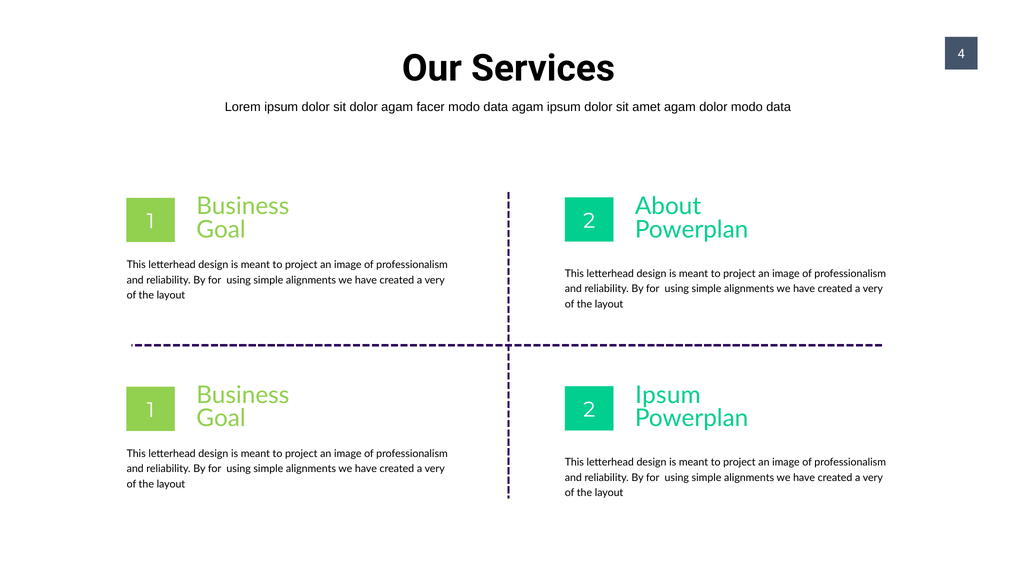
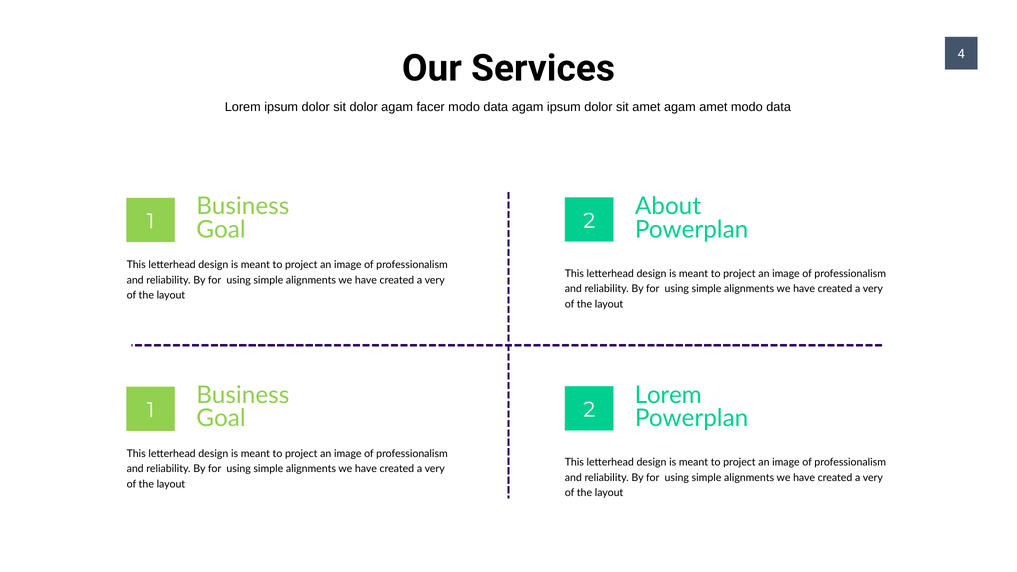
agam dolor: dolor -> amet (713, 107)
Ipsum: Ipsum -> Lorem (668, 395)
